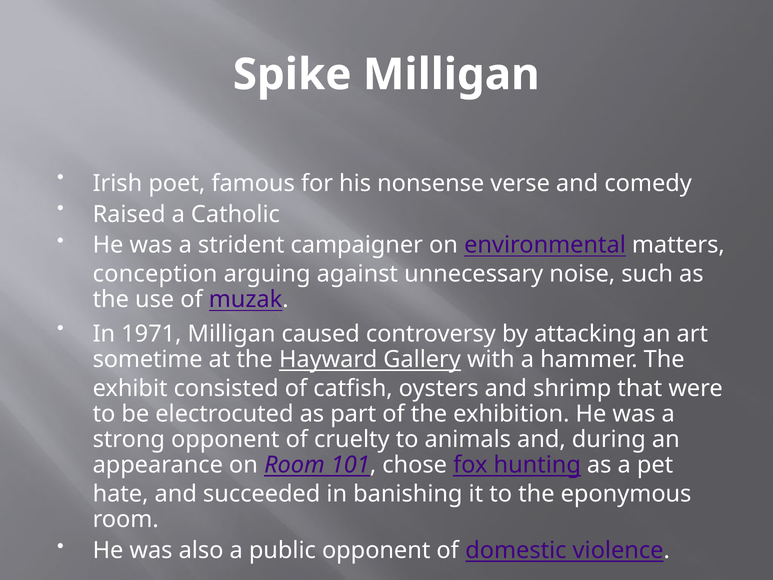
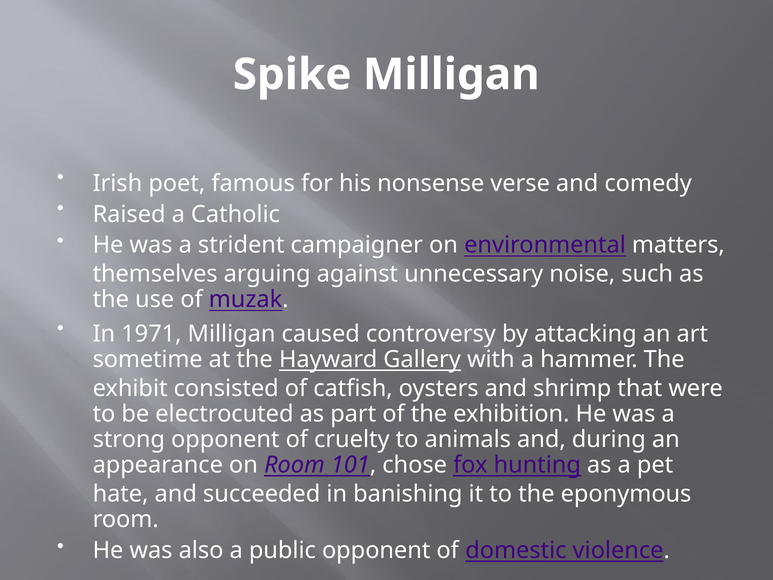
conception: conception -> themselves (155, 274)
